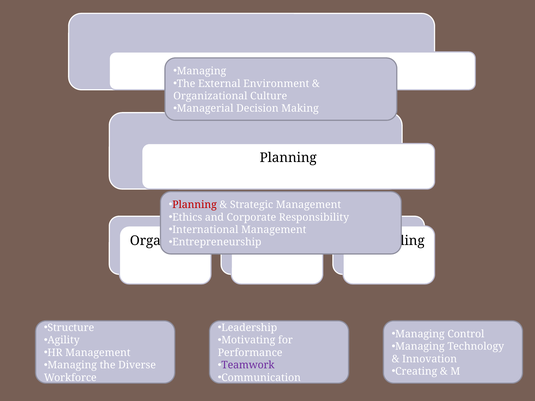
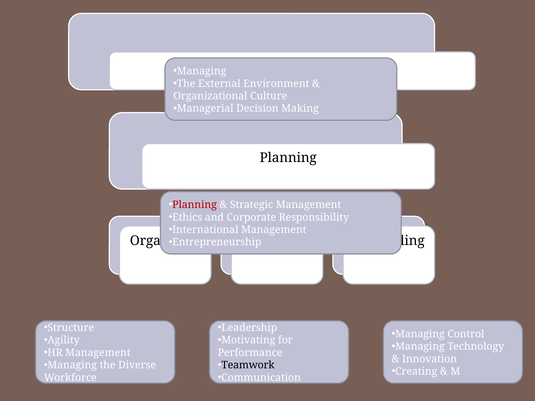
Teamwork colour: purple -> black (248, 365)
